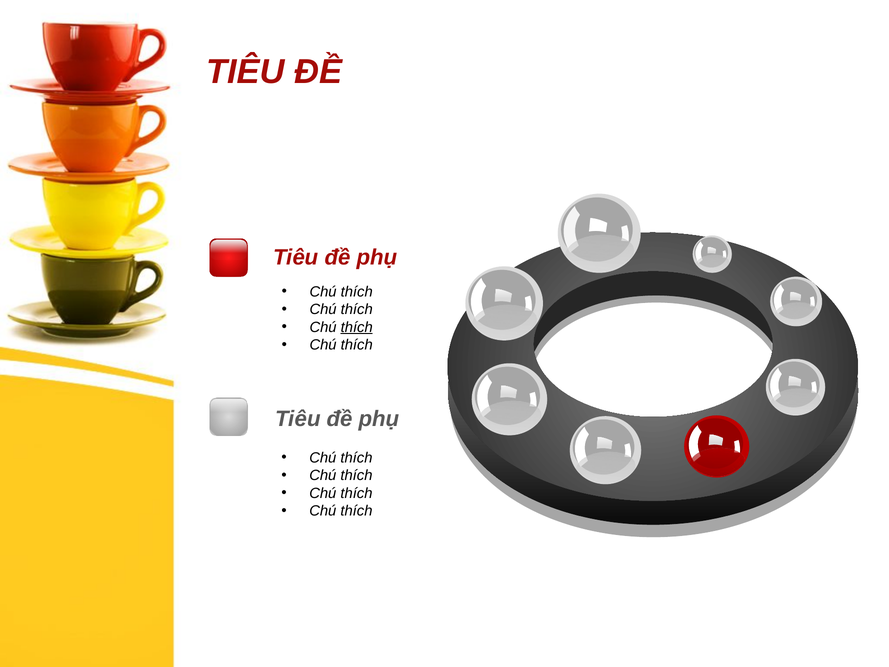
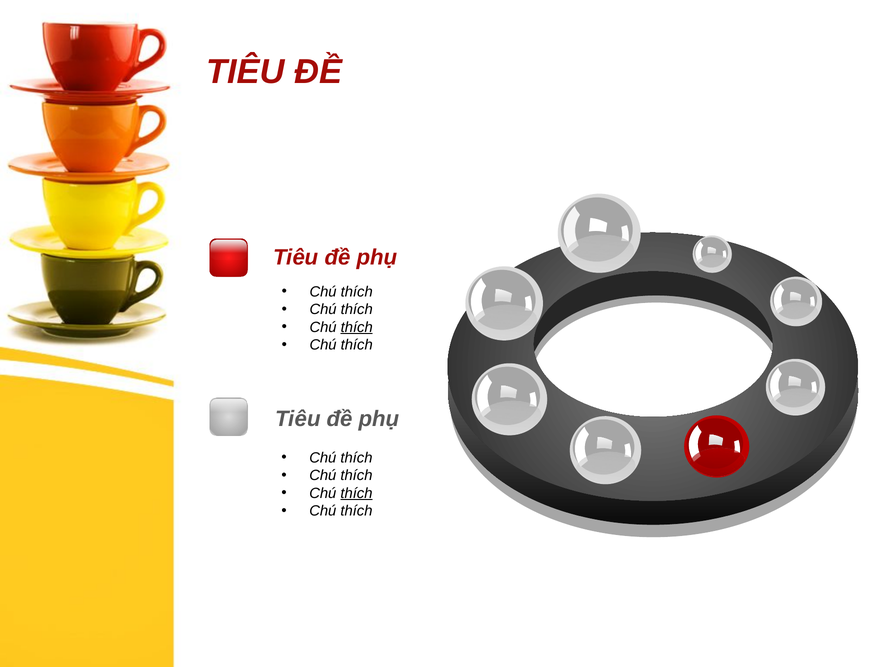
thích underline: none -> present (356, 493)
